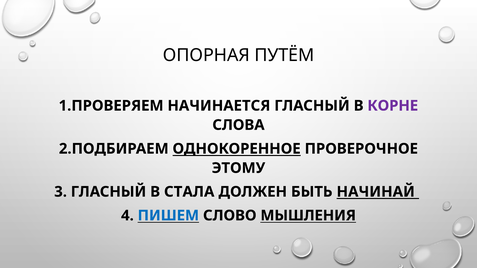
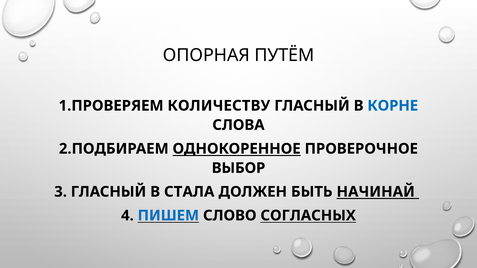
НАЧИНАЕТСЯ: НАЧИНАЕТСЯ -> КОЛИЧЕСТВУ (219, 106)
КОРНЕ colour: purple -> blue (393, 106)
ЭТОМУ: ЭТОМУ -> ВЫБОР (239, 168)
МЫШЛЕНИЯ: МЫШЛЕНИЯ -> СОГЛАСНЫХ (308, 216)
